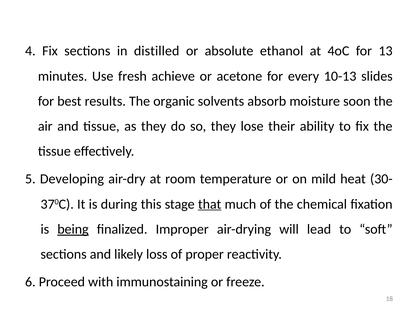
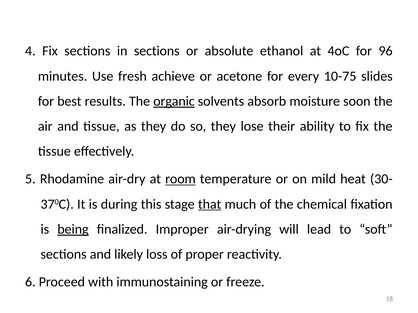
in distilled: distilled -> sections (157, 51)
13: 13 -> 96 (386, 51)
10-13: 10-13 -> 10-75 (340, 76)
organic underline: none -> present (174, 101)
Developing: Developing -> Rhodamine (72, 179)
room underline: none -> present (180, 179)
